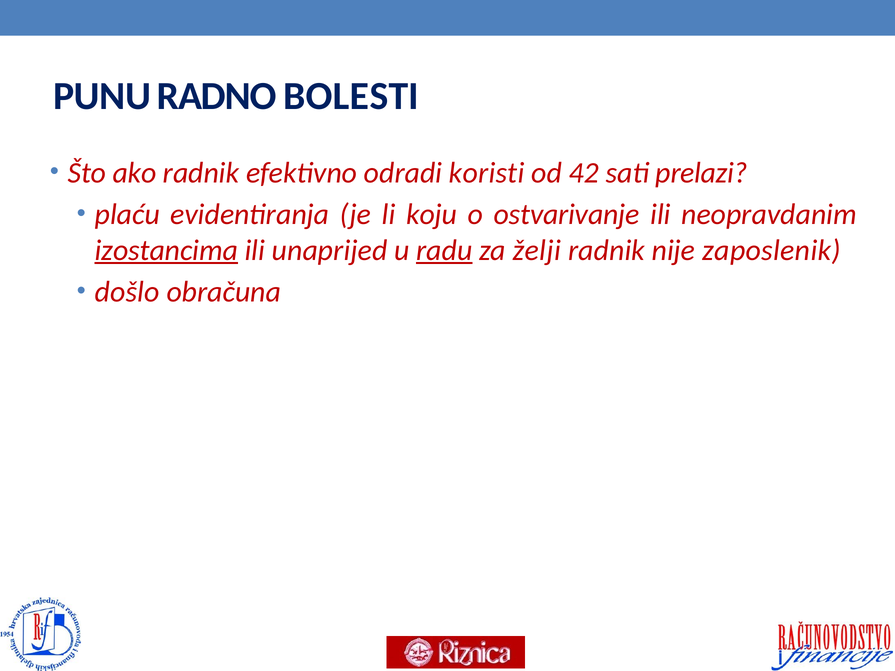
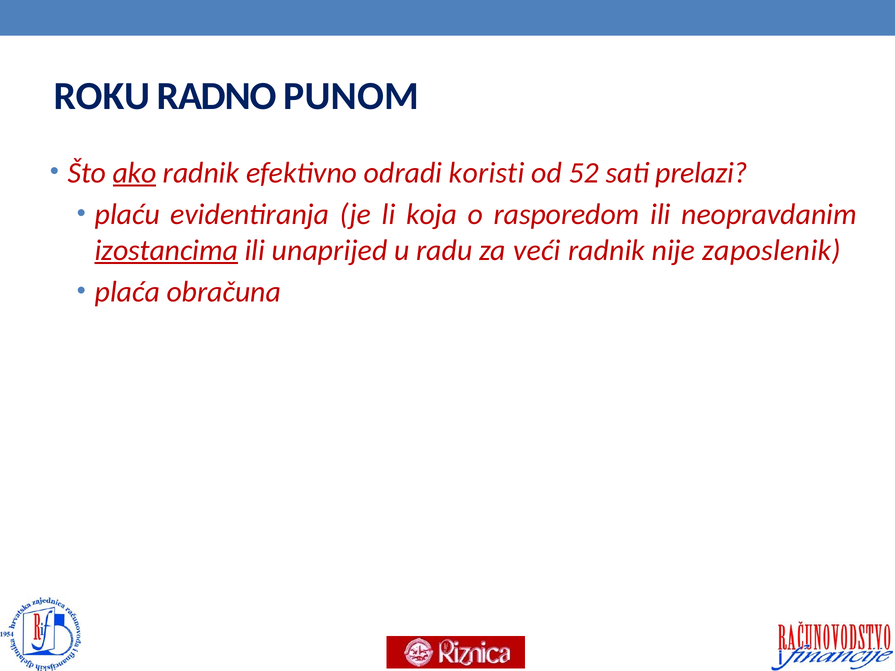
PUNU: PUNU -> ROKU (102, 96)
BOLESTI: BOLESTI -> PUNOM (351, 96)
ako underline: none -> present (135, 173)
42: 42 -> 52 (584, 173)
koju: koju -> koja (432, 215)
ostvarivanje: ostvarivanje -> rasporedom (567, 215)
radu underline: present -> none (444, 250)
želji: želji -> veći (537, 250)
došlo: došlo -> plaća (127, 292)
